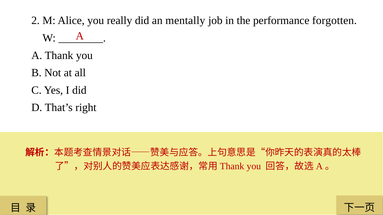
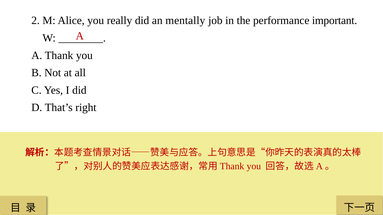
forgotten: forgotten -> important (335, 21)
